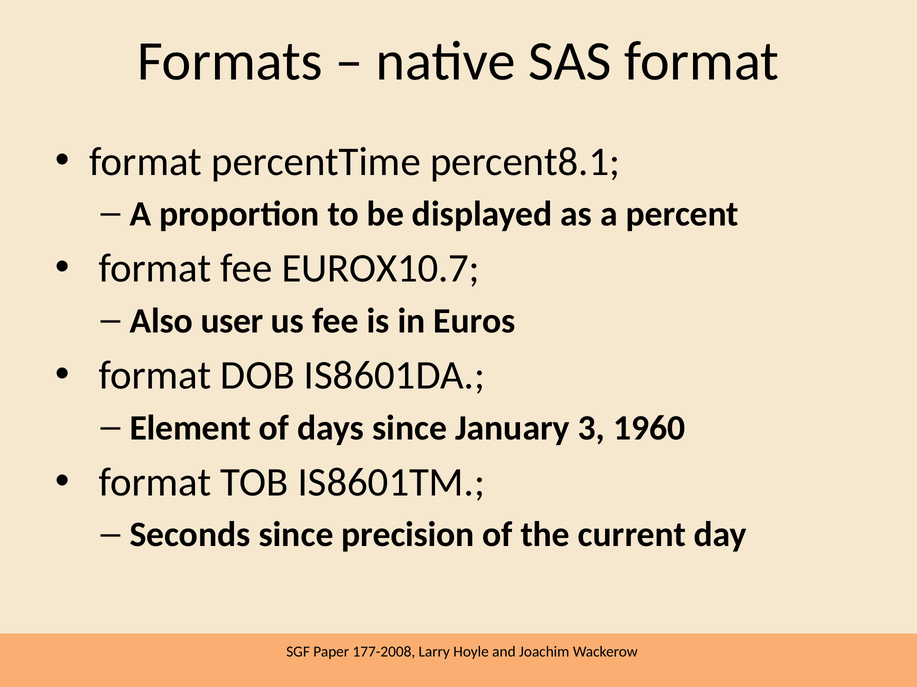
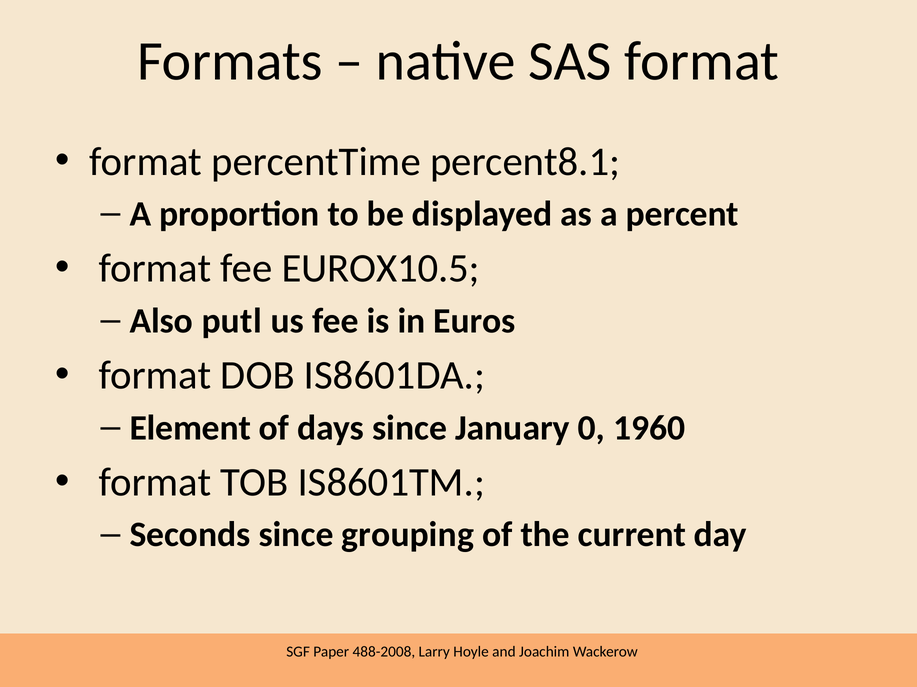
EUROX10.7: EUROX10.7 -> EUROX10.5 (381, 269)
user: user -> putl (232, 321)
3: 3 -> 0 (591, 428)
precision: precision -> grouping (408, 535)
177-2008: 177-2008 -> 488-2008 (384, 652)
